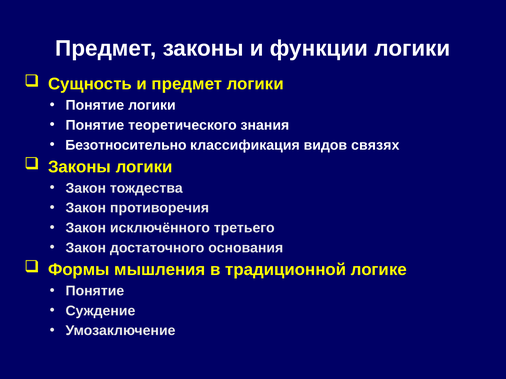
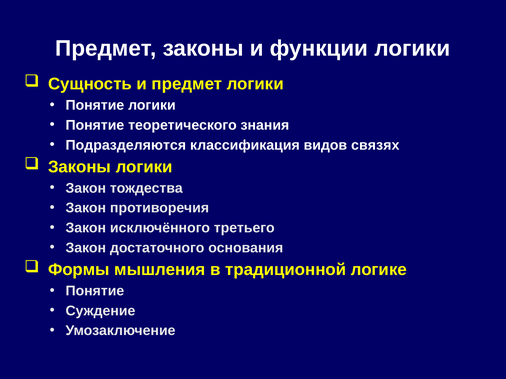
Безотносительно: Безотносительно -> Подразделяются (126, 145)
